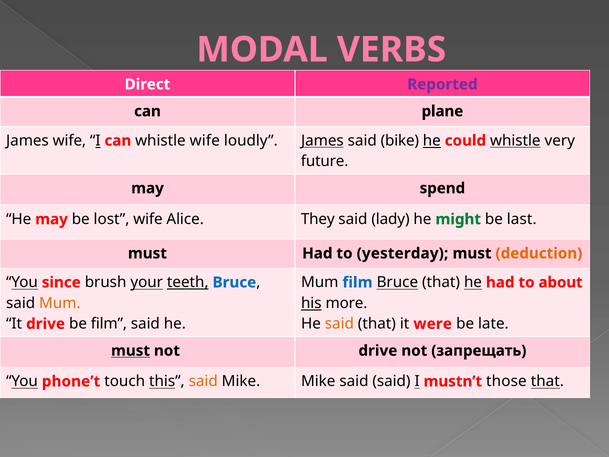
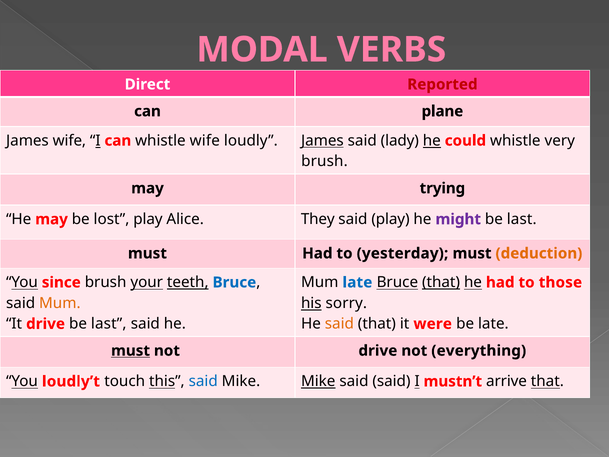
Reported colour: purple -> red (442, 84)
bike: bike -> lady (400, 141)
whistle underline: present -> none (515, 141)
future: future -> brush (324, 161)
spend: spend -> trying (442, 188)
lost wife: wife -> play (148, 219)
said lady: lady -> play (390, 219)
might colour: green -> purple (458, 219)
Mum film: film -> late (357, 282)
that underline: none -> present (441, 282)
about: about -> those (560, 282)
more: more -> sorry (346, 303)
film: film -> last (109, 324)
запрещать: запрещать -> everything (479, 351)
phone’t: phone’t -> loudly’t (71, 381)
said colour: orange -> blue (203, 381)
Mike underline: none -> present (318, 381)
those: those -> arrive (507, 381)
